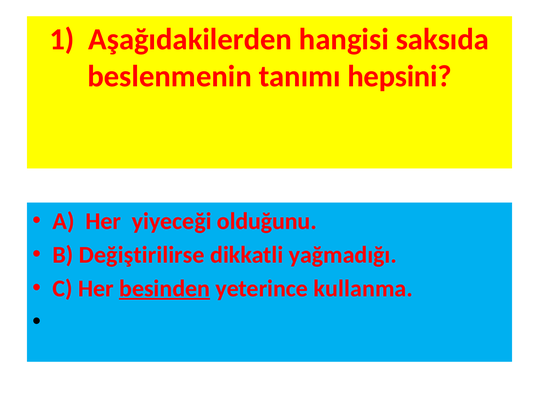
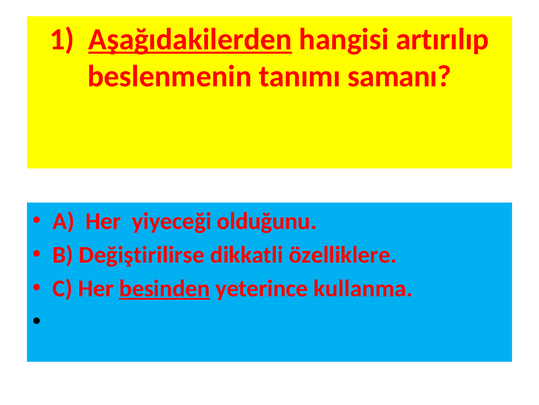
Aşağıdakilerden underline: none -> present (190, 39)
saksıda: saksıda -> artırılıp (442, 39)
hepsini: hepsini -> samanı (399, 76)
yağmadığı: yağmadığı -> özelliklere (343, 254)
